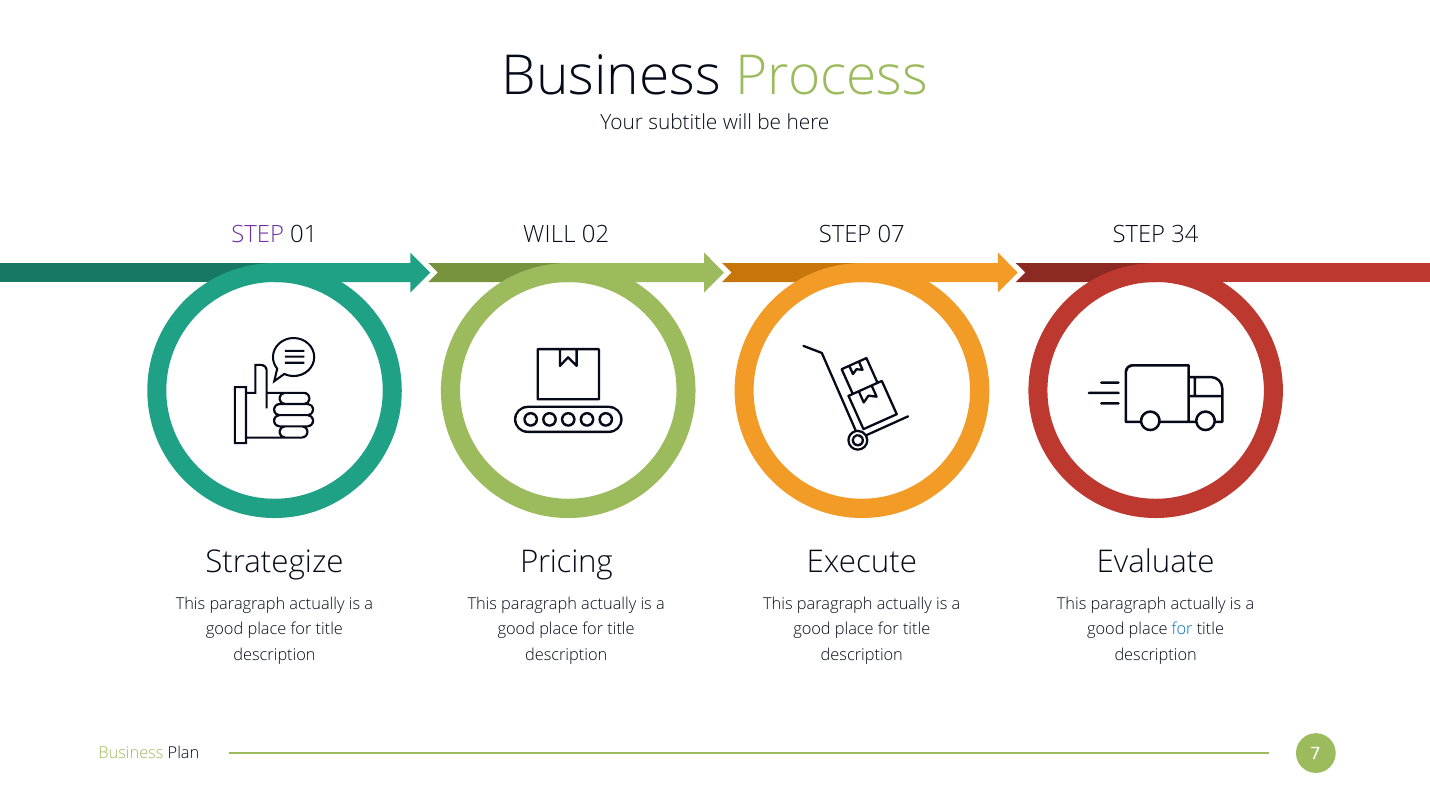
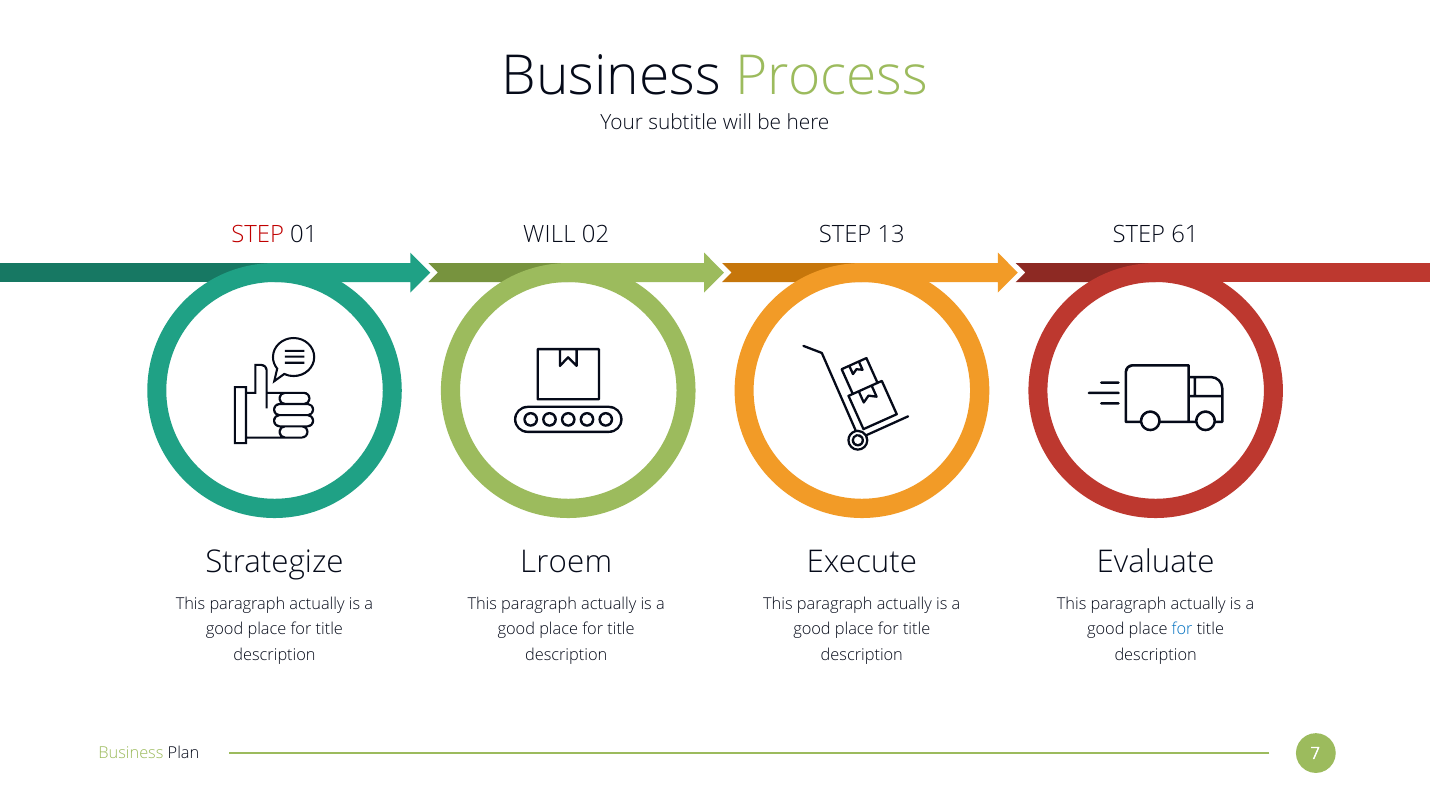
STEP colour: purple -> red (258, 235)
07: 07 -> 13 (891, 235)
34: 34 -> 61 (1185, 235)
Pricing: Pricing -> Lroem (566, 563)
